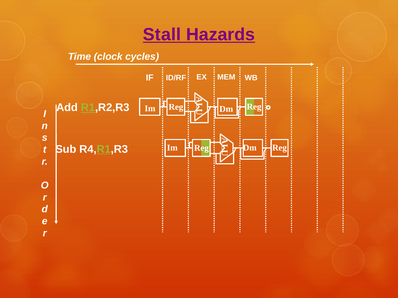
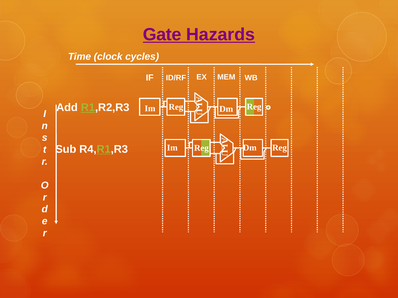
Stall: Stall -> Gate (162, 35)
